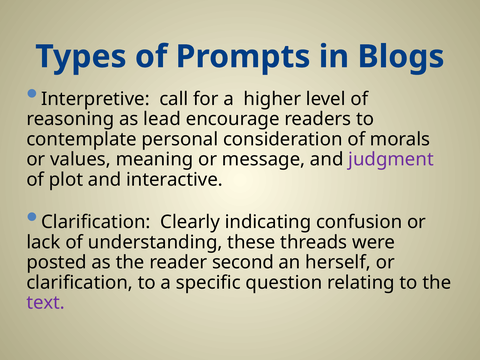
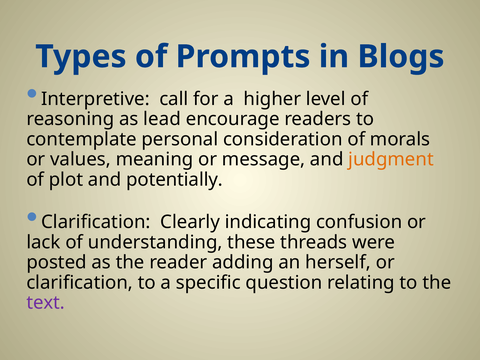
judgment colour: purple -> orange (391, 159)
interactive: interactive -> potentially (175, 180)
second: second -> adding (243, 262)
